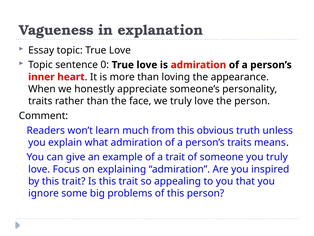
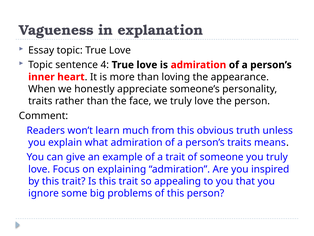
0: 0 -> 4 (105, 65)
